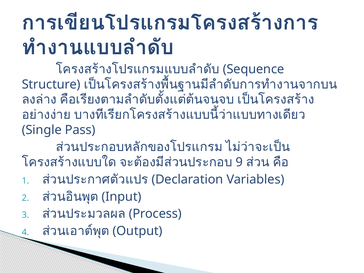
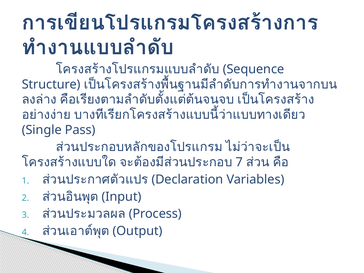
9: 9 -> 7 (239, 162)
